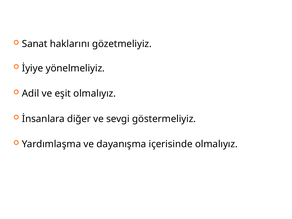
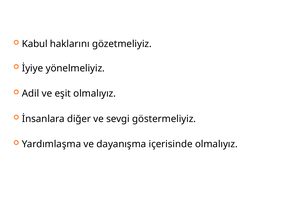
Sanat: Sanat -> Kabul (35, 44)
